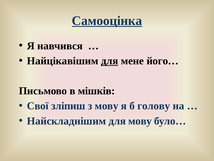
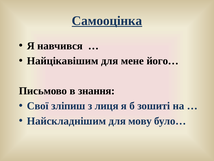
для underline: present -> none (110, 61)
мішків: мішків -> знання (96, 91)
з мову: мову -> лиця (107, 106)
голову: голову -> зошиті (154, 106)
